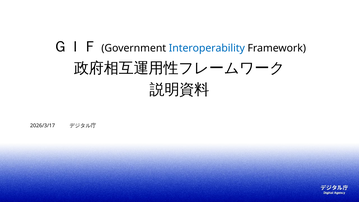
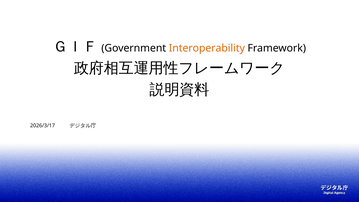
Interoperability colour: blue -> orange (207, 48)
